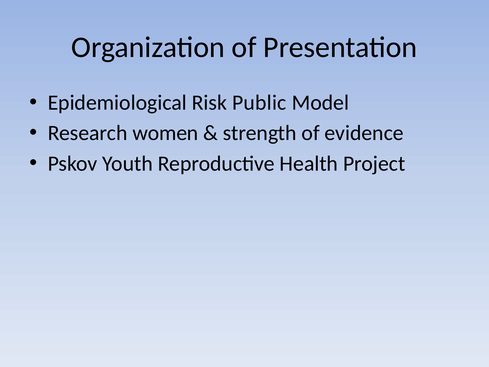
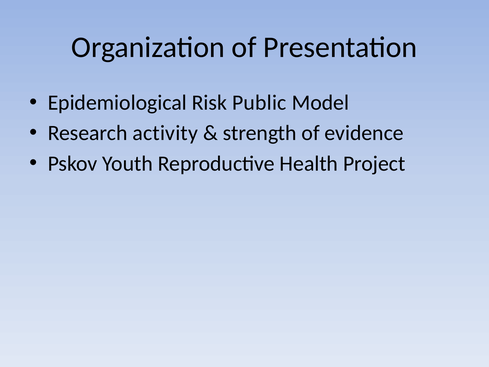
women: women -> activity (165, 133)
